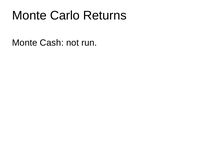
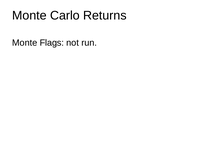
Cash: Cash -> Flags (52, 43)
